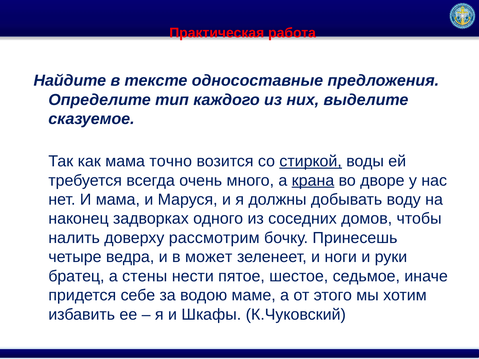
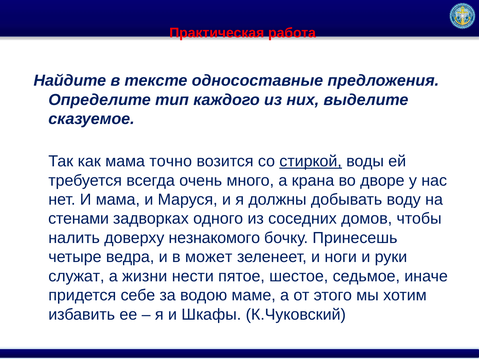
крана underline: present -> none (313, 181)
наконец: наконец -> стенами (79, 219)
рассмотрим: рассмотрим -> незнакомого (214, 238)
братец: братец -> служат (76, 276)
стены: стены -> жизни (145, 276)
